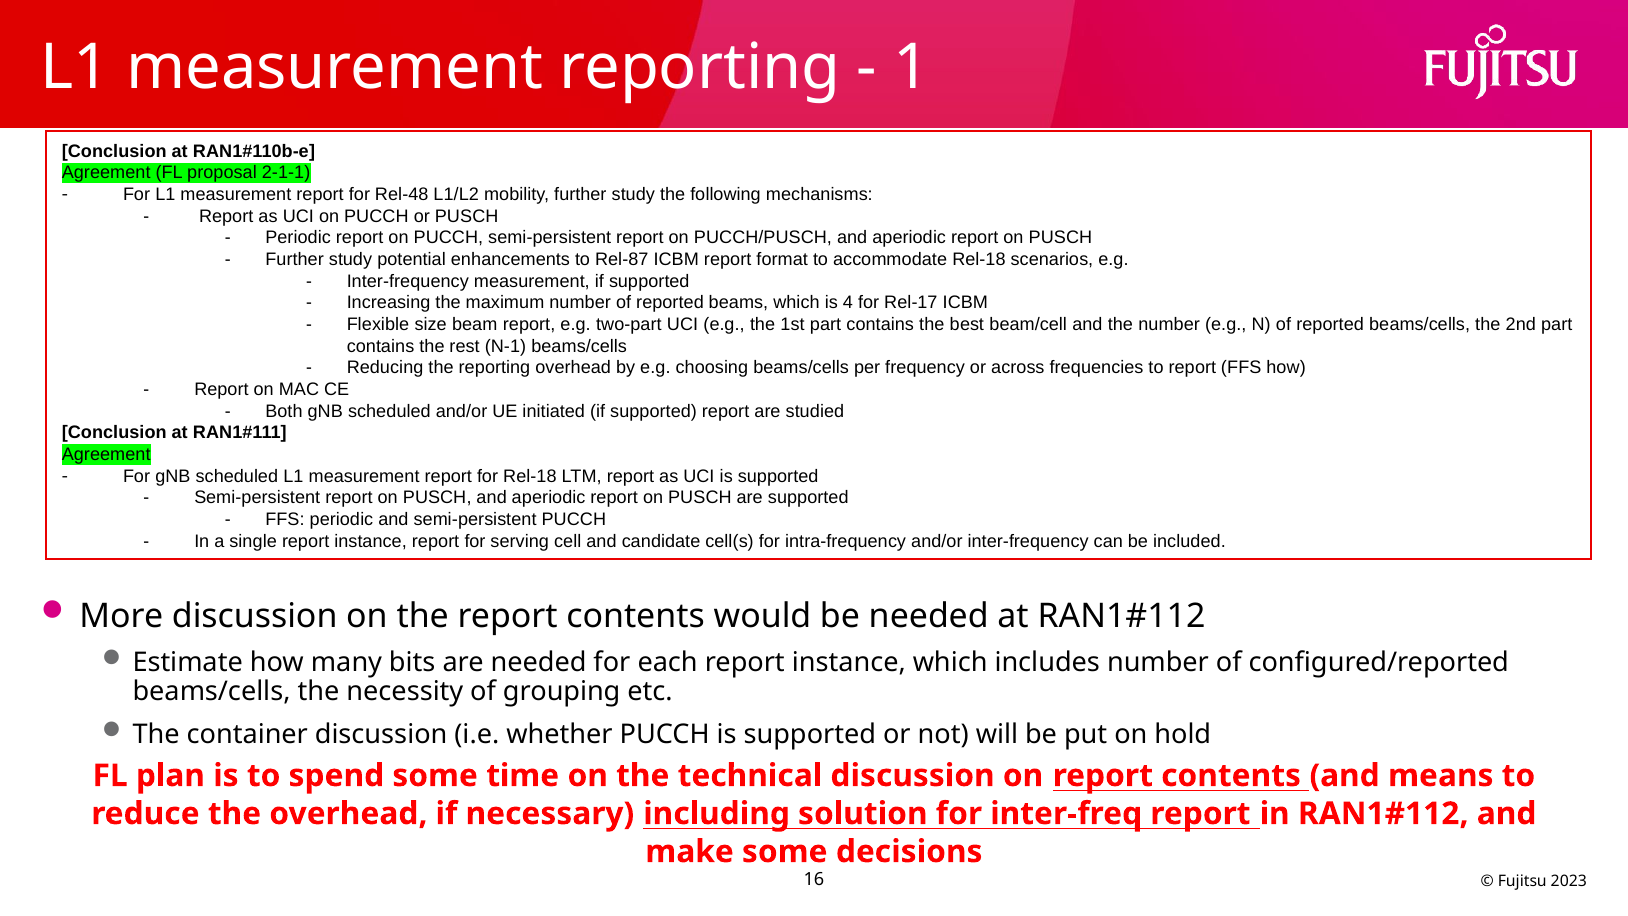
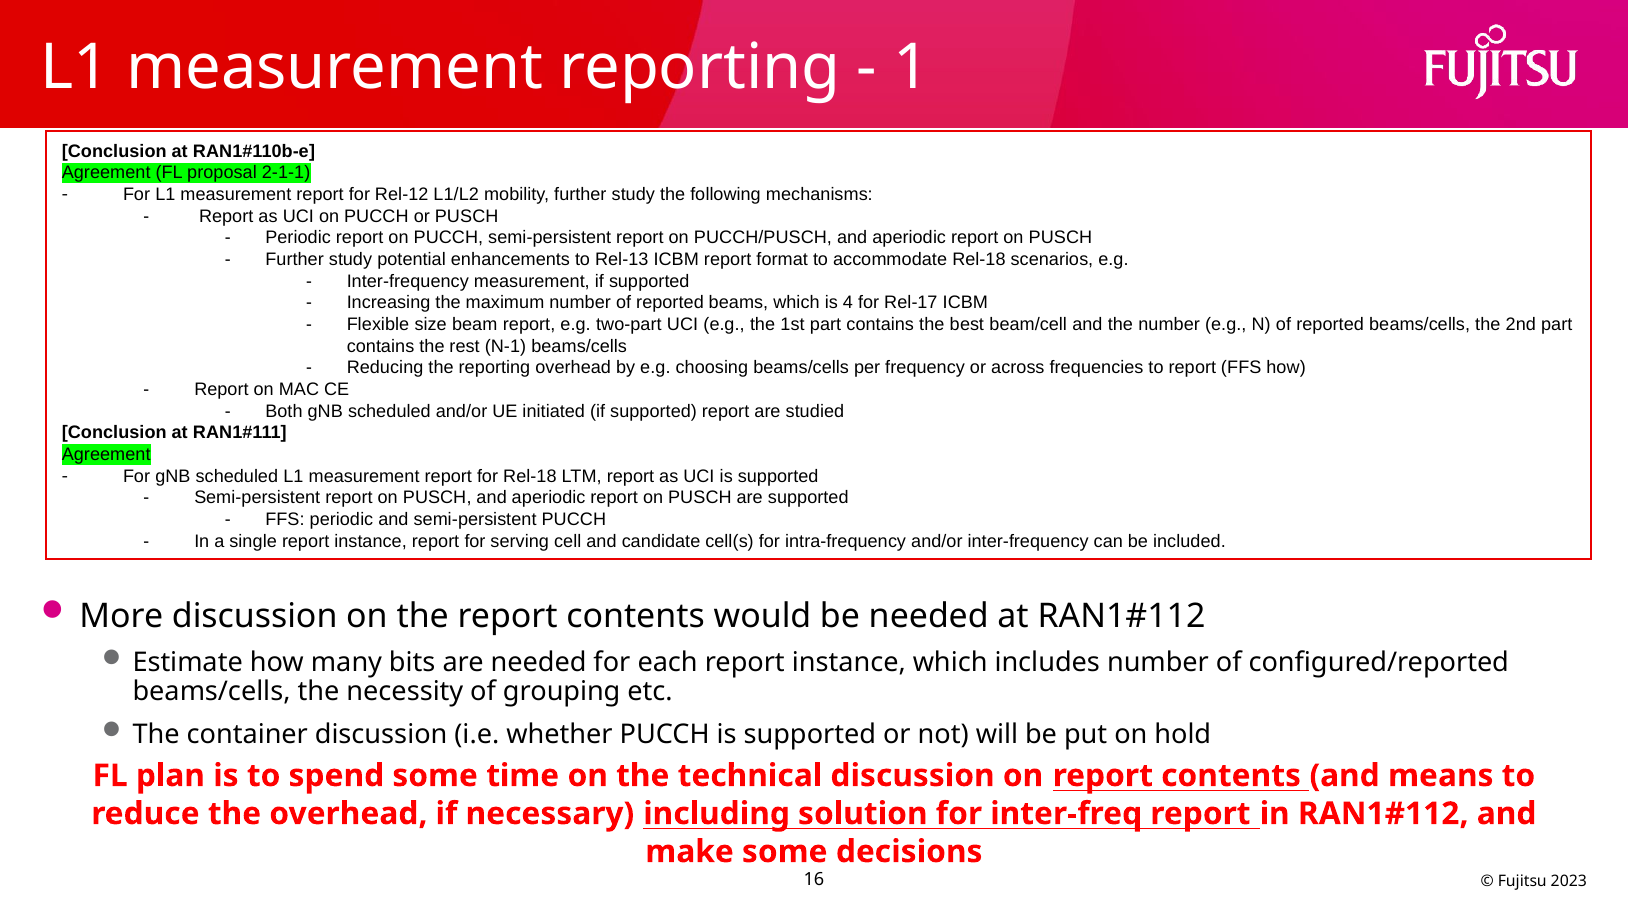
Rel-48: Rel-48 -> Rel-12 (402, 195)
Rel-87: Rel-87 -> Rel-13 (622, 260)
